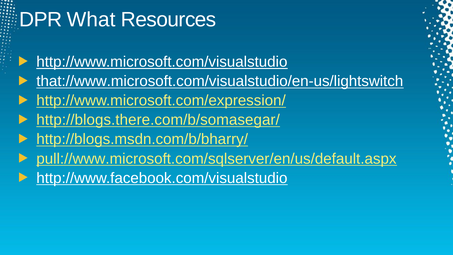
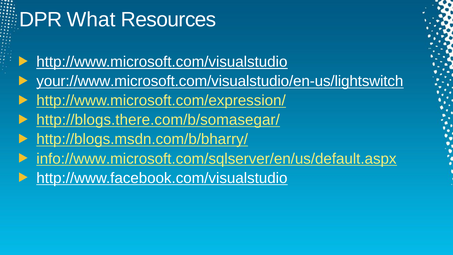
that://www.microsoft.com/visualstudio/en-us/lightswitch: that://www.microsoft.com/visualstudio/en-us/lightswitch -> your://www.microsoft.com/visualstudio/en-us/lightswitch (220, 81)
pull://www.microsoft.com/sqlserver/en/us/default.aspx: pull://www.microsoft.com/sqlserver/en/us/default.aspx -> info://www.microsoft.com/sqlserver/en/us/default.aspx (216, 159)
